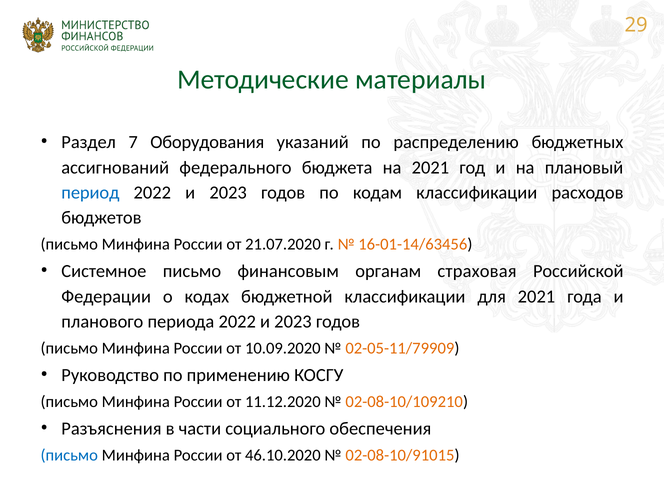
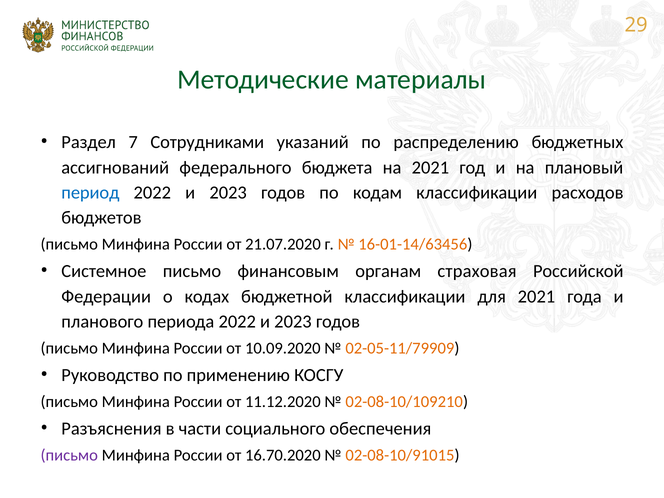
Оборудования: Оборудования -> Сотрудниками (207, 142)
письмо colour: blue -> purple (69, 455)
46.10.2020: 46.10.2020 -> 16.70.2020 (283, 455)
